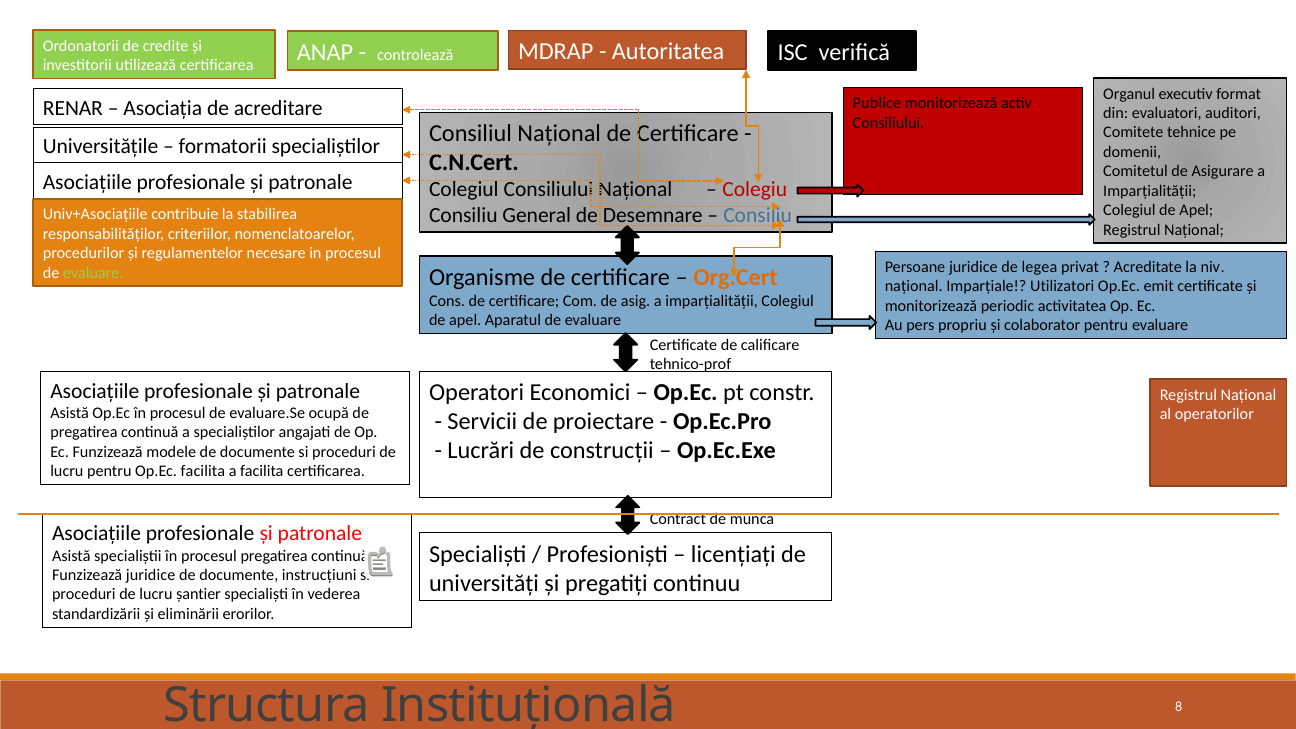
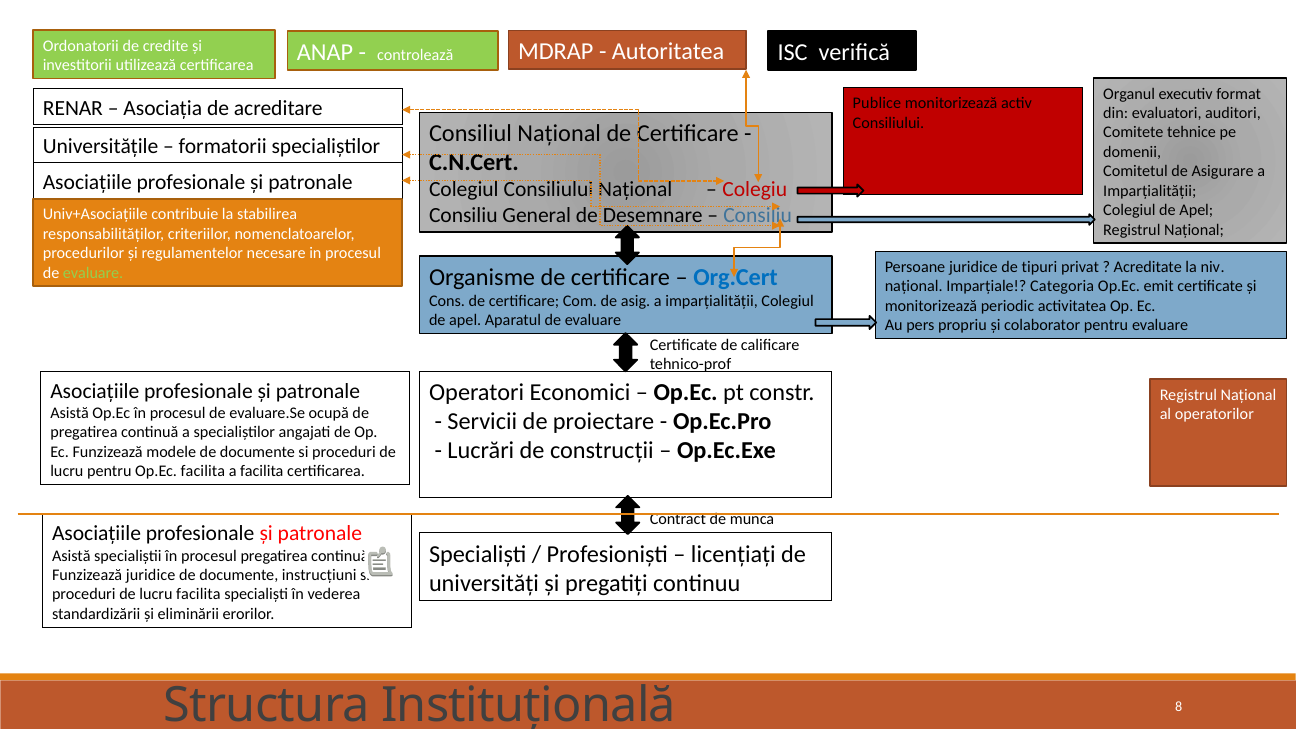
legea: legea -> tipuri (1039, 267)
Org.Cert colour: orange -> blue (736, 277)
Utilizatori: Utilizatori -> Categoria (1062, 287)
lucru șantier: șantier -> facilita (198, 595)
